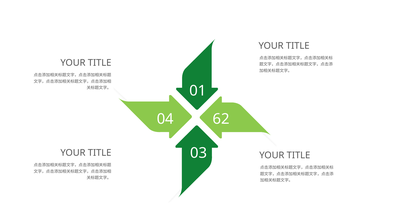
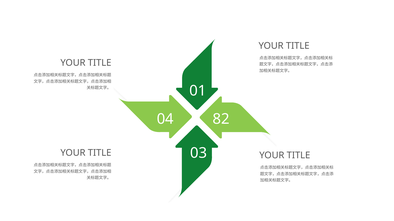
62: 62 -> 82 (221, 119)
